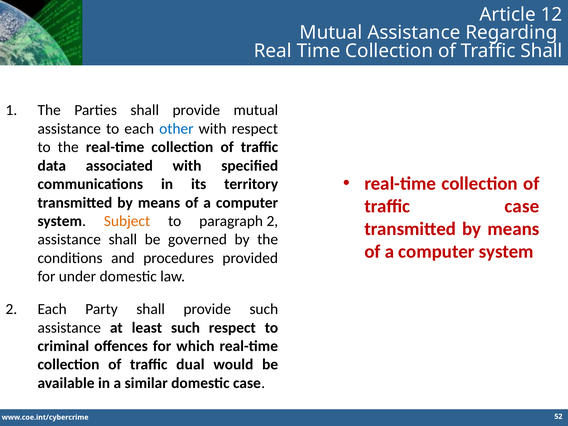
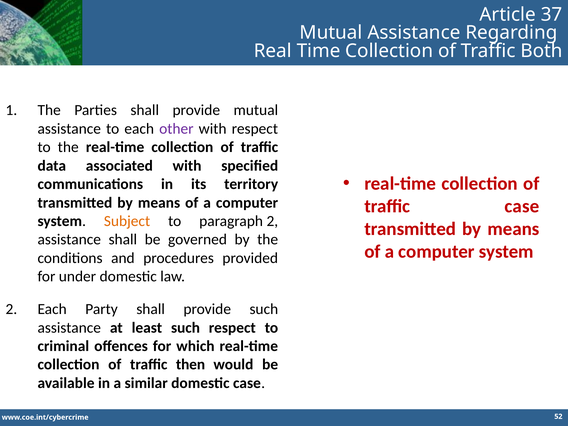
12: 12 -> 37 (552, 14)
Traffic Shall: Shall -> Both (541, 51)
other colour: blue -> purple (176, 129)
dual: dual -> then (191, 365)
